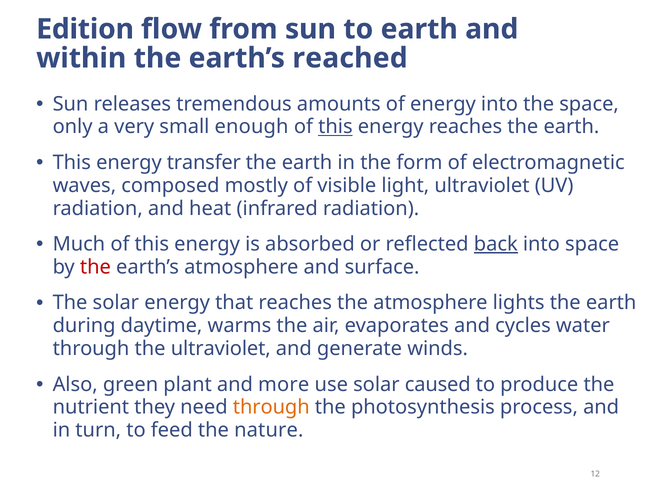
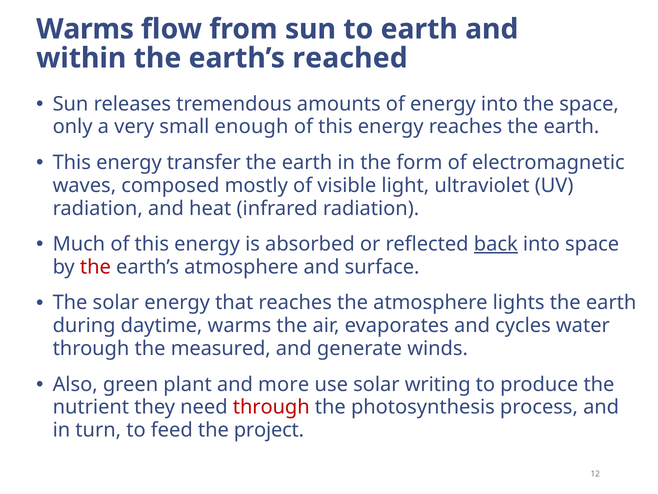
Edition: Edition -> Warms (85, 29)
this underline: present -> none (335, 127)
the ultraviolet: ultraviolet -> measured (221, 348)
caused: caused -> writing (438, 384)
through colour: orange -> red (271, 407)
nature: nature -> project (269, 430)
